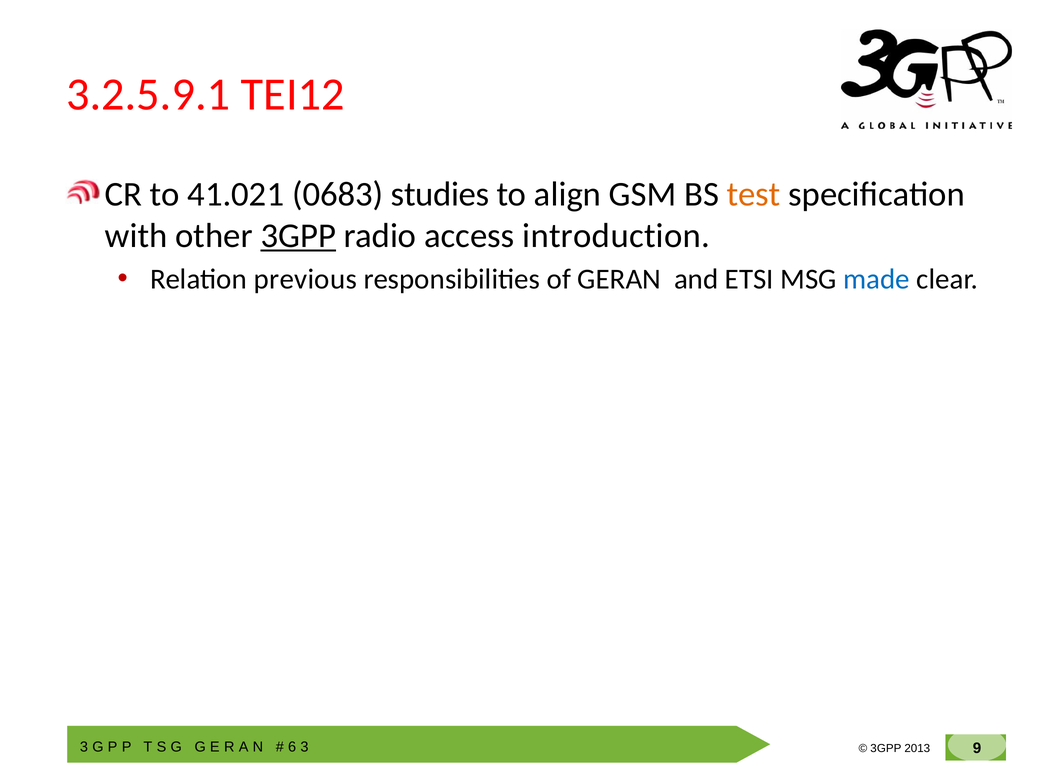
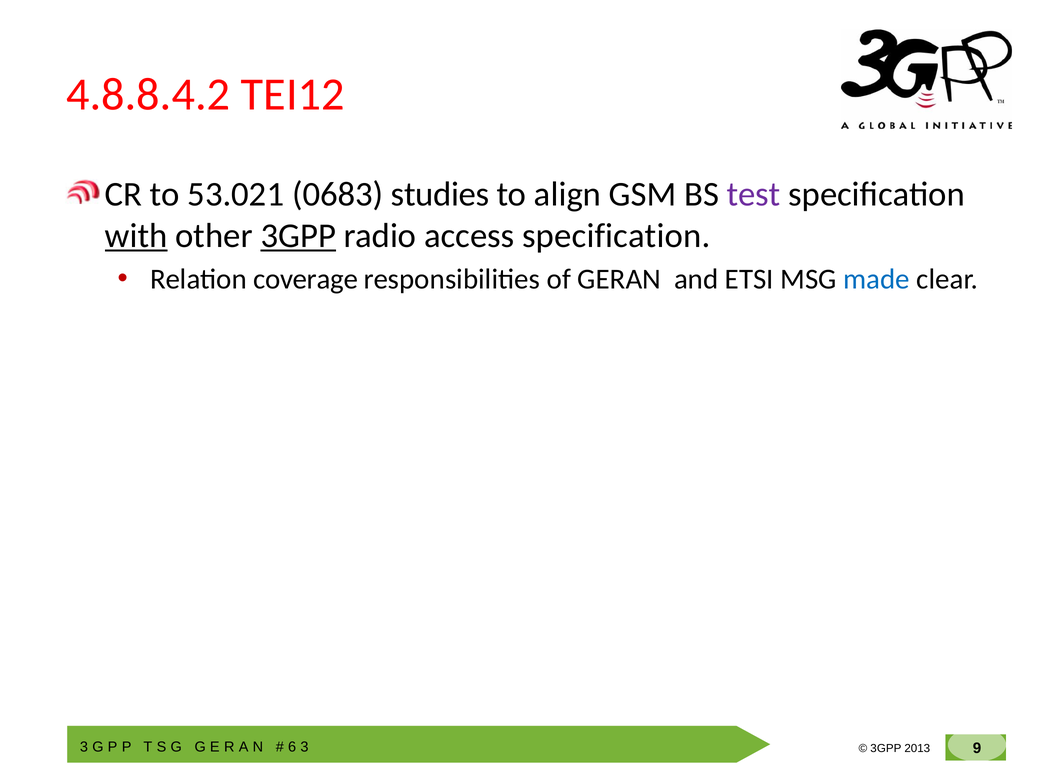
3.2.5.9.1: 3.2.5.9.1 -> 4.8.8.4.2 (148, 94)
41.021: 41.021 -> 53.021 (236, 194)
test colour: orange -> purple (754, 194)
with underline: none -> present (136, 236)
access introduction: introduction -> specification (616, 236)
previous: previous -> coverage (306, 279)
